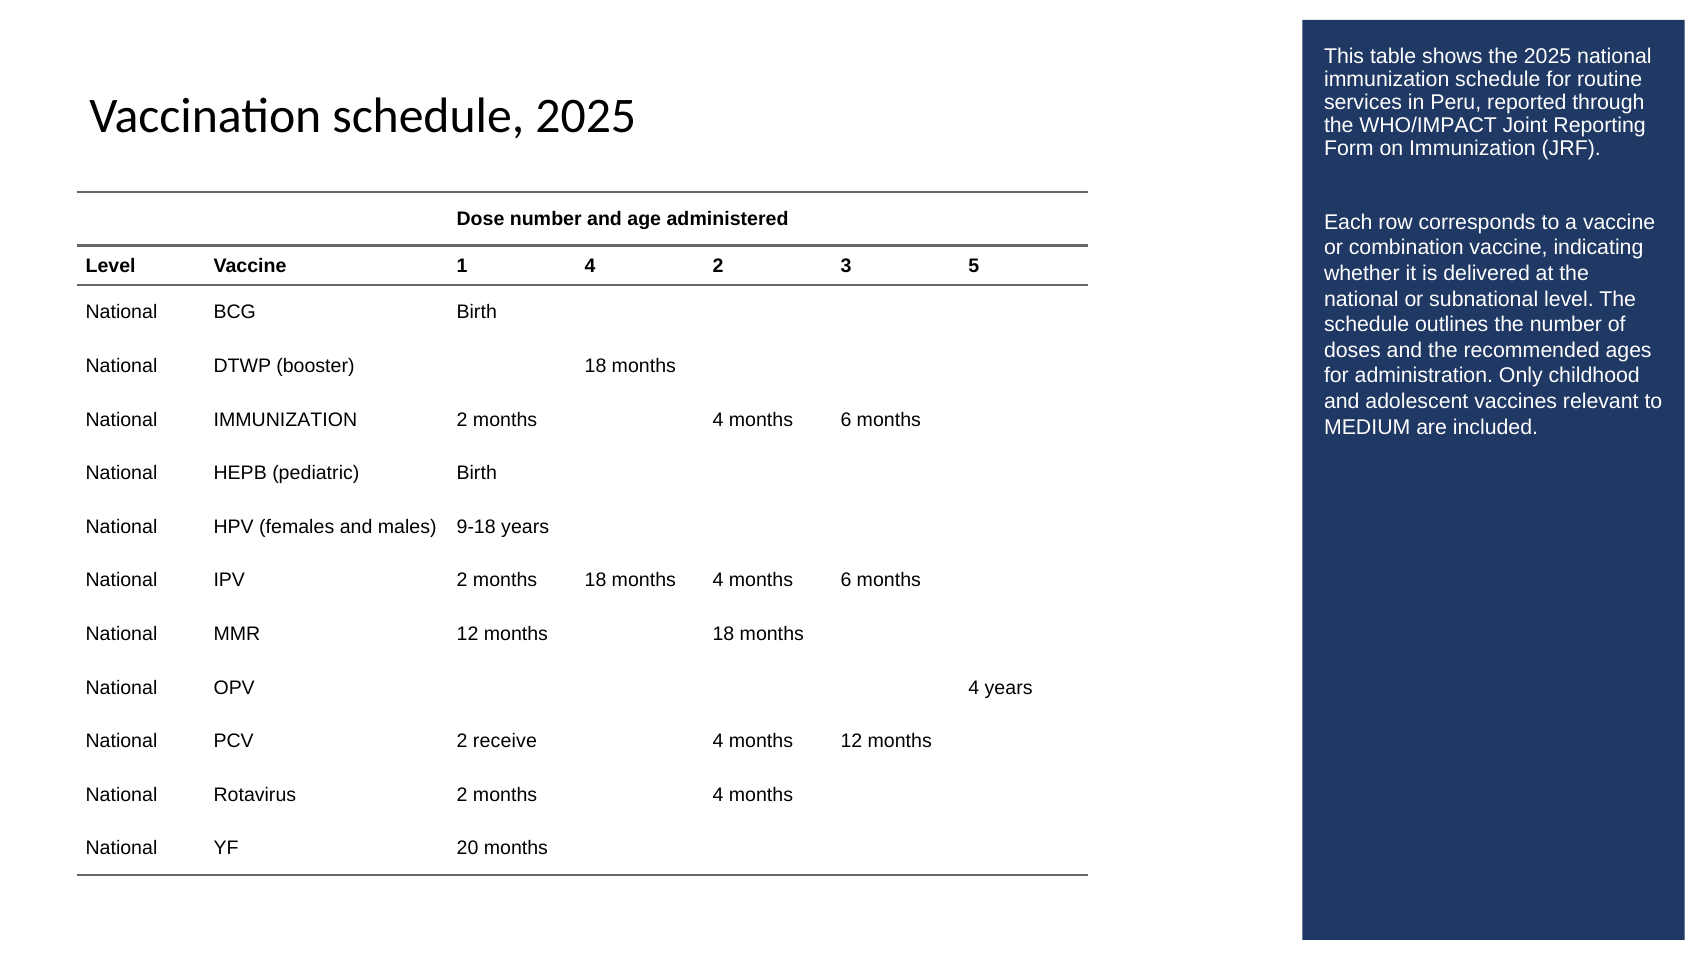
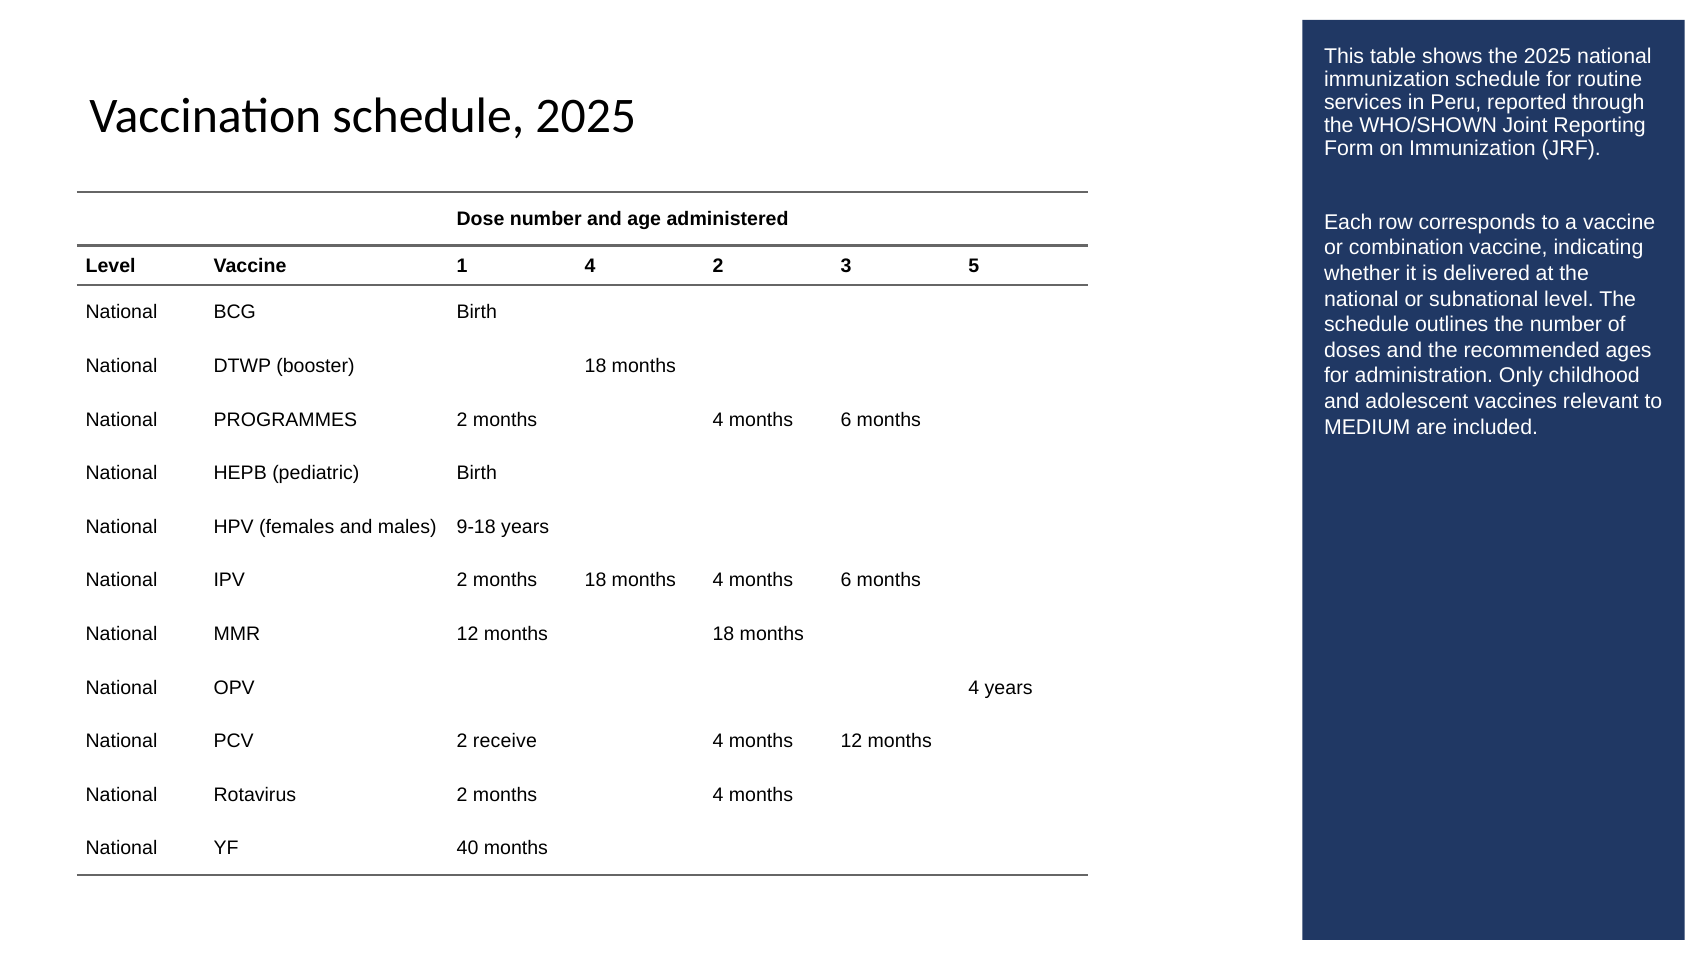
WHO/IMPACT: WHO/IMPACT -> WHO/SHOWN (1428, 125)
IMMUNIZATION: IMMUNIZATION -> PROGRAMMES (285, 419)
20: 20 -> 40 (468, 848)
